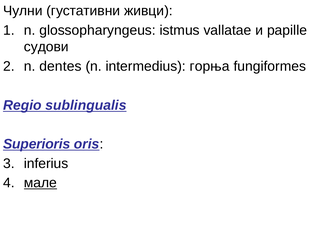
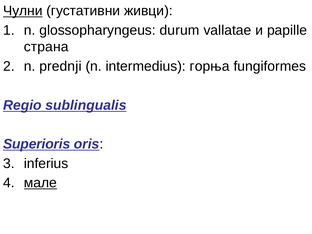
Чулни underline: none -> present (23, 11)
istmus: istmus -> durum (180, 30)
судови: судови -> страна (46, 47)
dentes: dentes -> prednji (60, 66)
